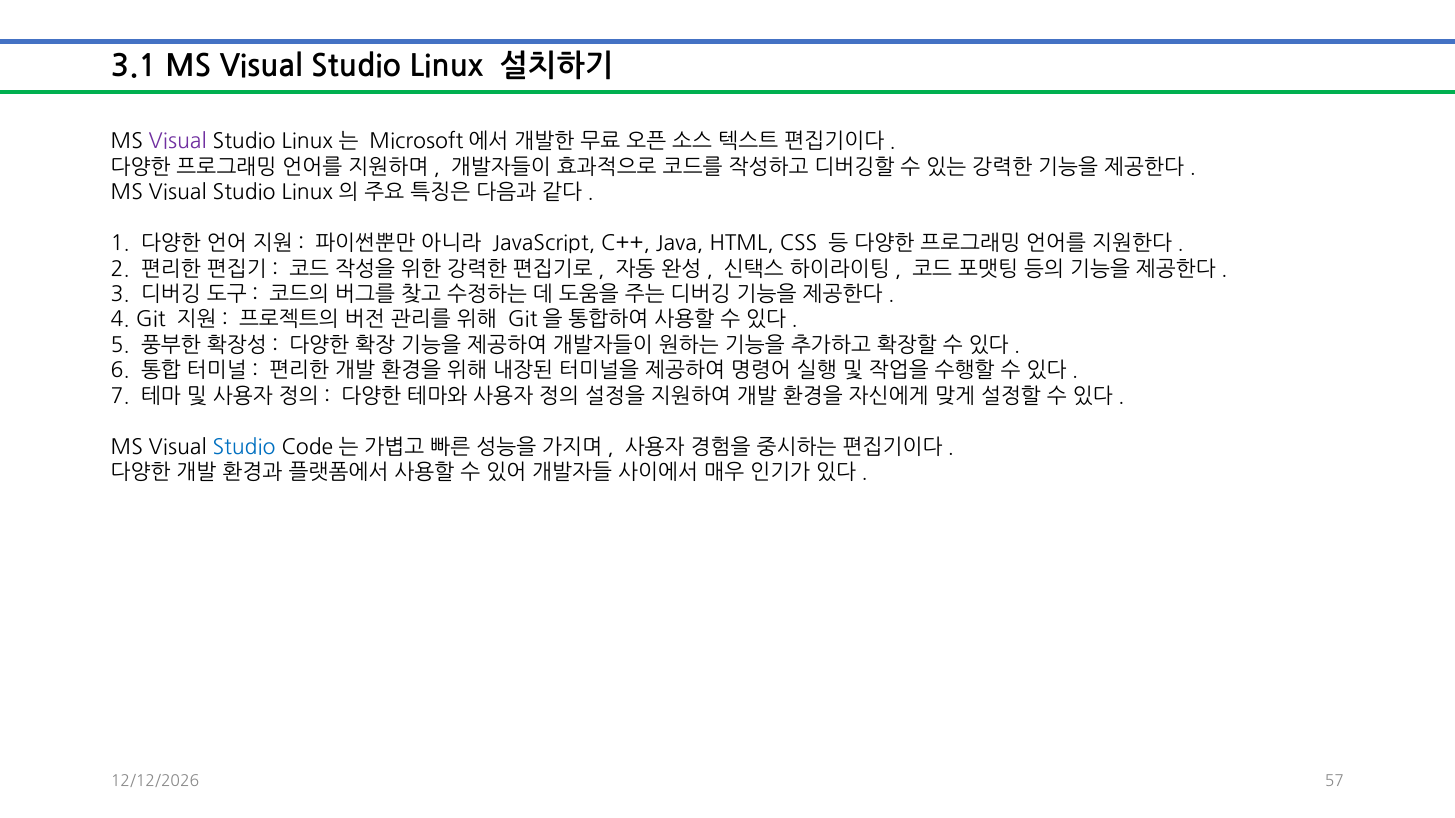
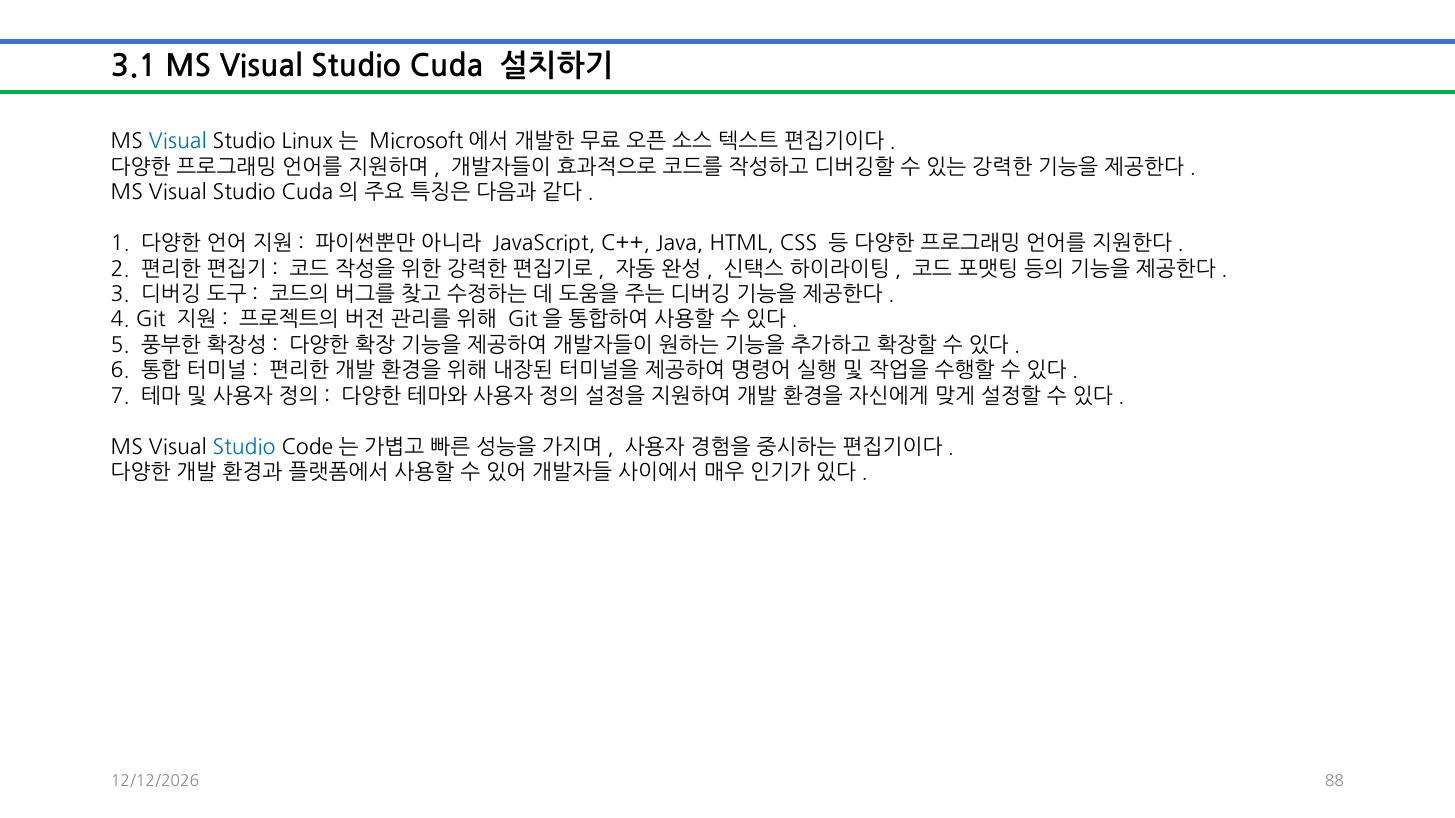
Linux: Linux -> Cuda (446, 67)
Visual colour: purple -> blue (178, 142)
Linux: Linux -> Cuda (307, 193)
57: 57 -> 88 (1334, 781)
